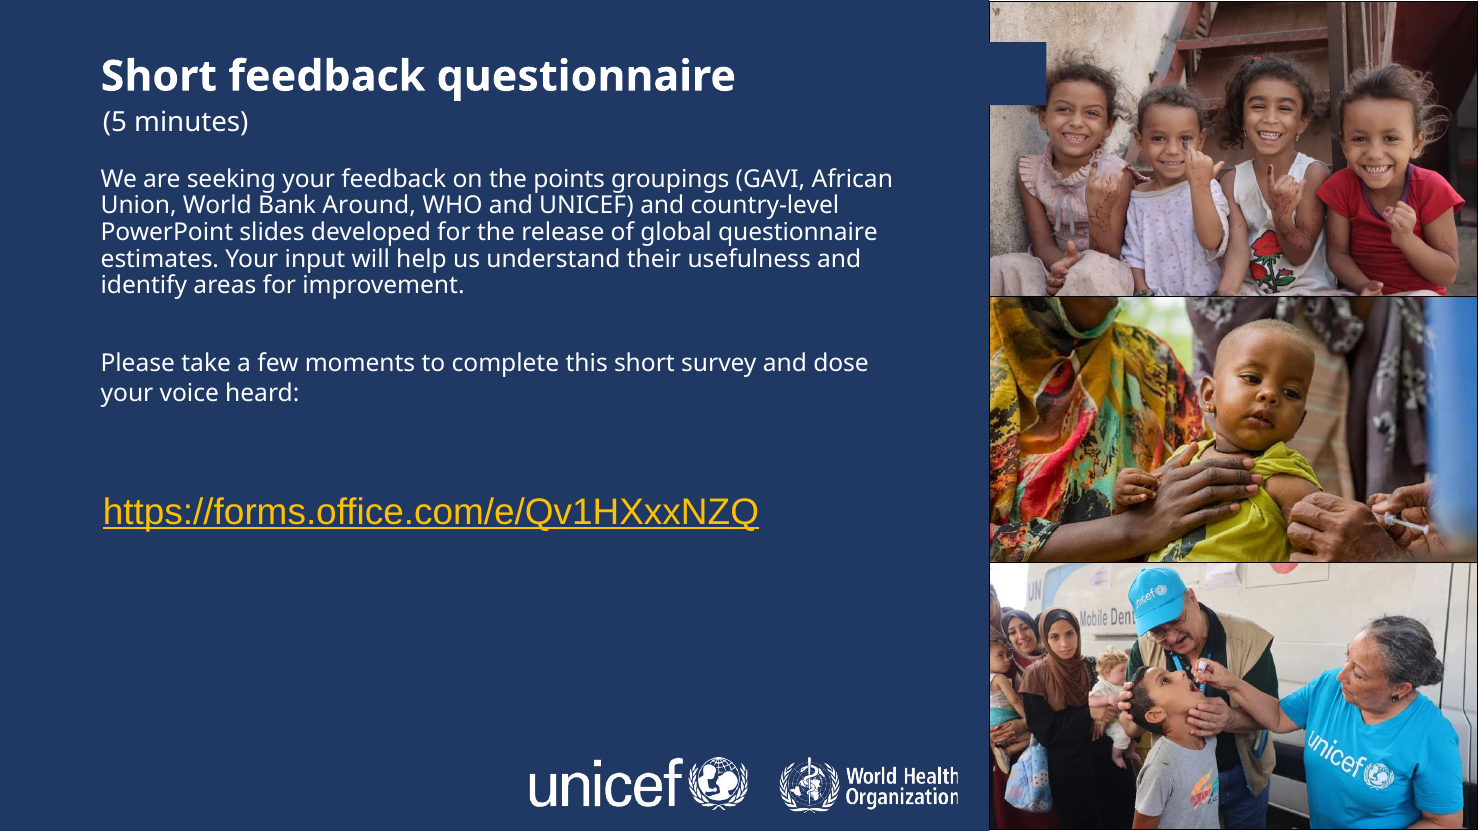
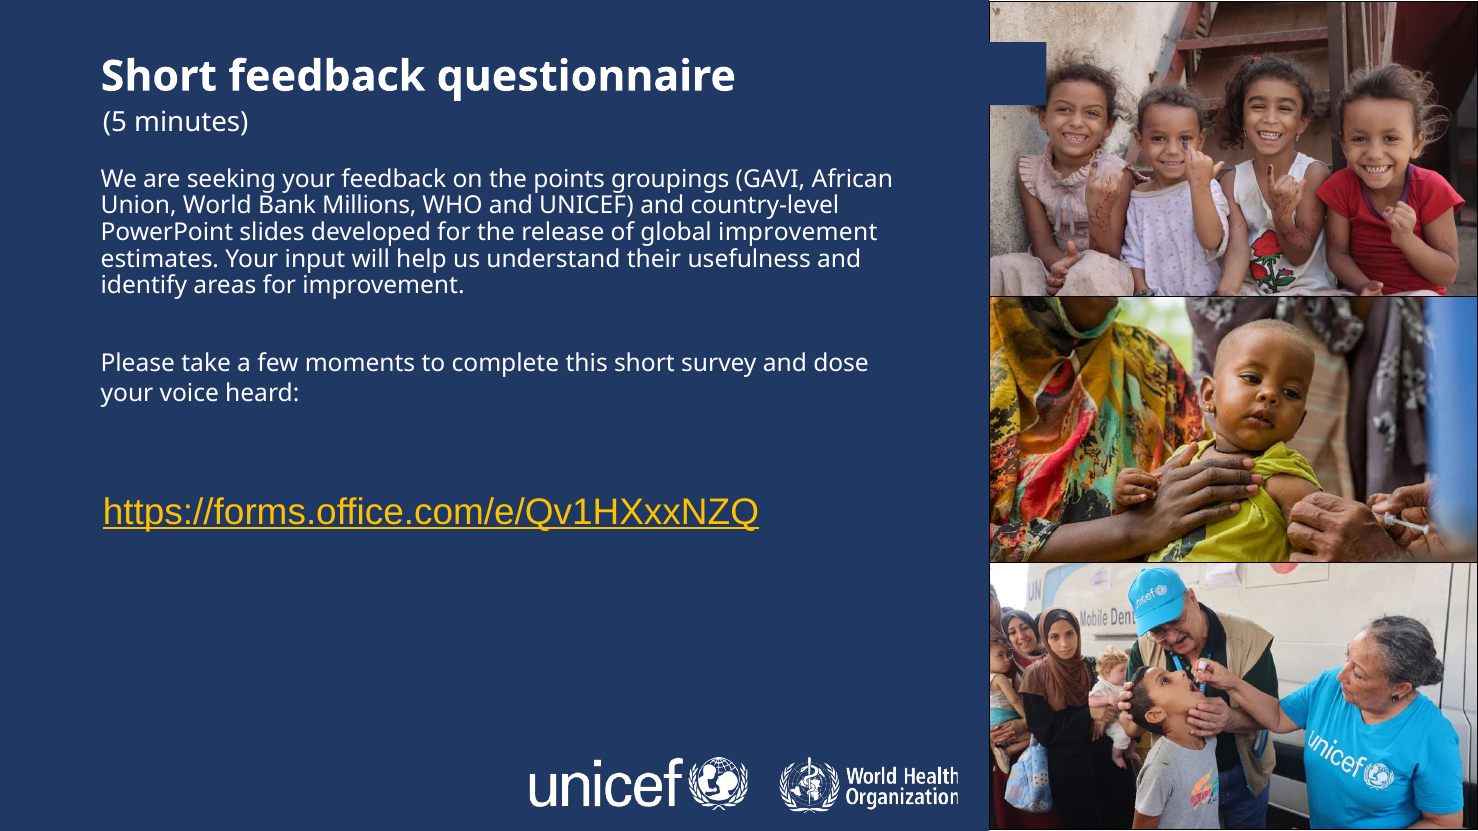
Around: Around -> Millions (369, 206)
global questionnaire: questionnaire -> improvement (798, 232)
